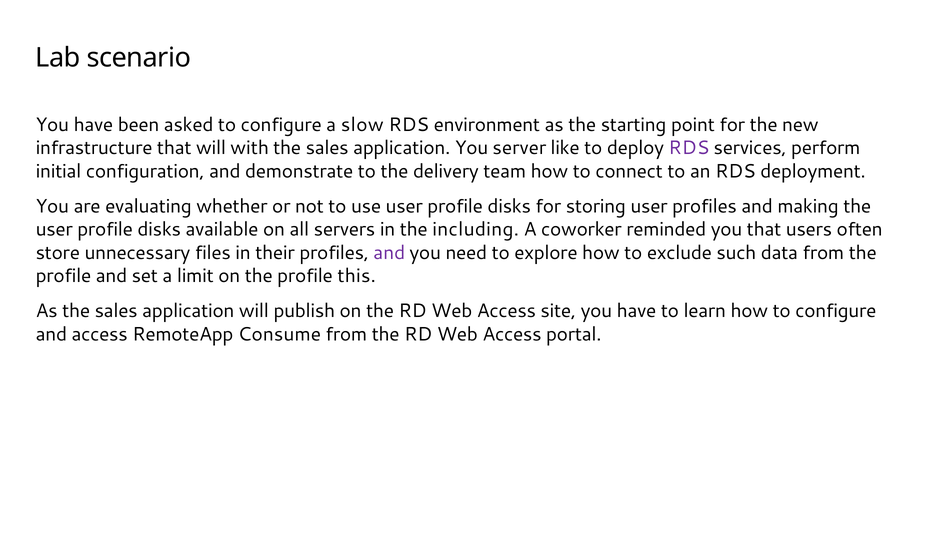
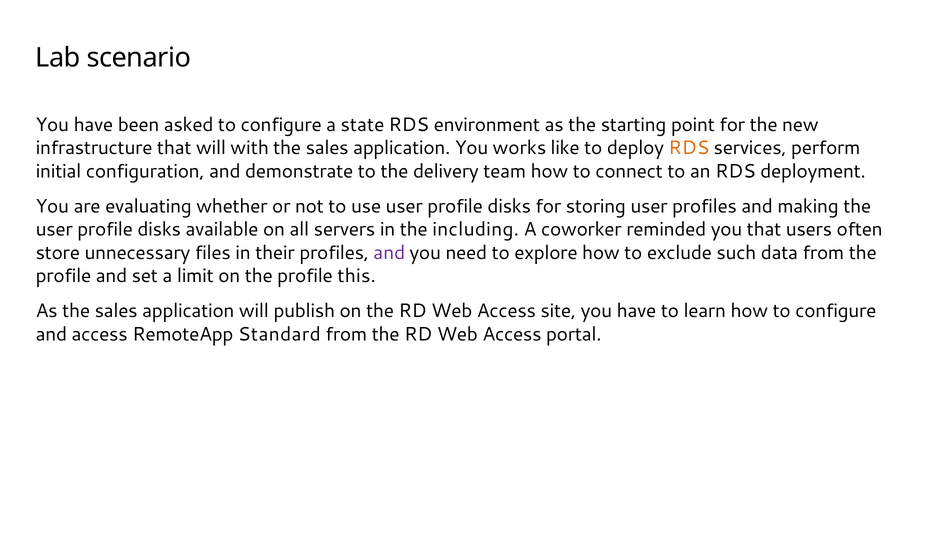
slow: slow -> state (362, 125)
server: server -> works (519, 148)
RDS colour: purple -> orange (689, 148)
Consume: Consume -> Standard (279, 334)
